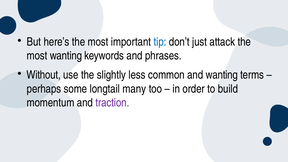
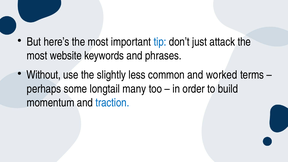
most wanting: wanting -> website (66, 56)
and wanting: wanting -> worked (222, 75)
traction colour: purple -> blue (112, 103)
